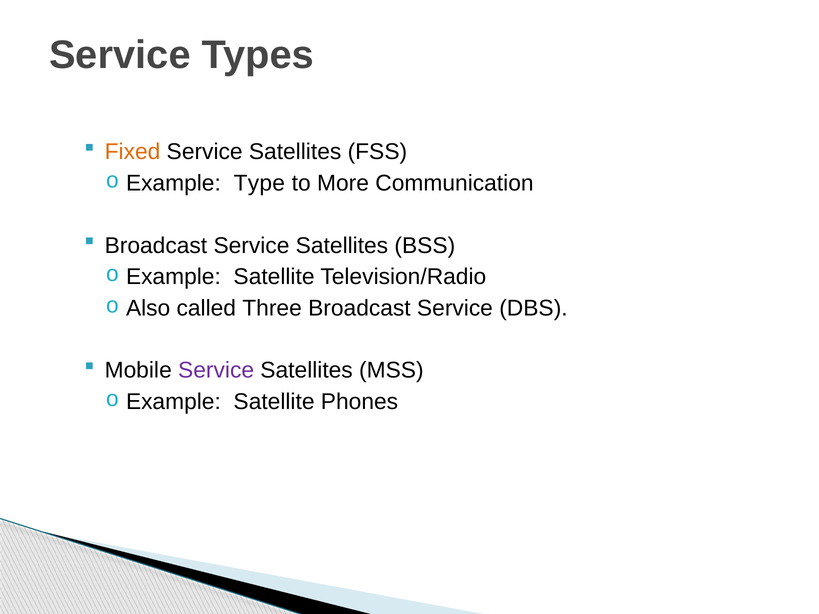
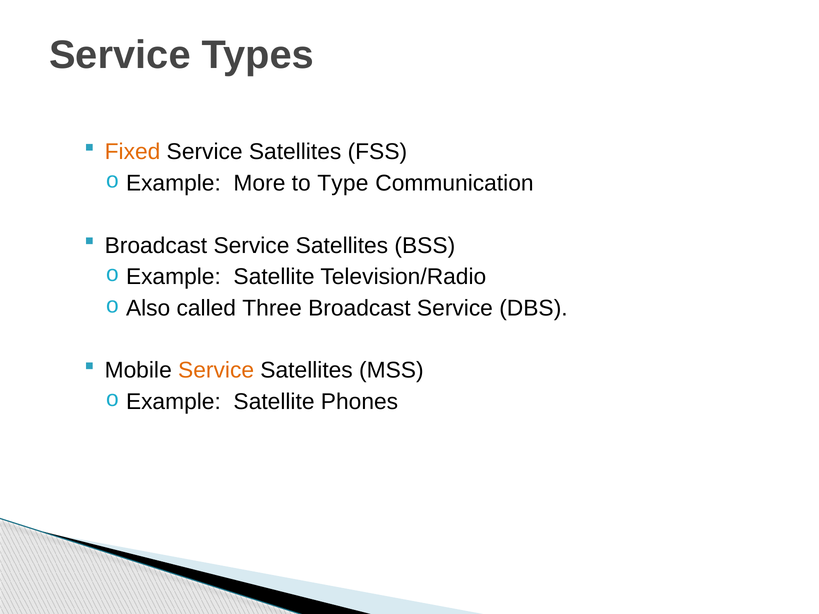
Type: Type -> More (259, 183)
More: More -> Type (343, 183)
Service colour: purple -> orange (216, 371)
